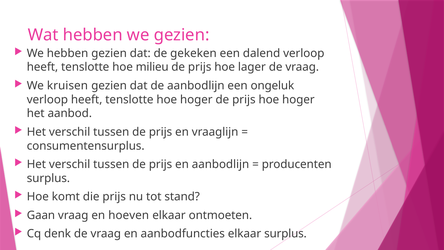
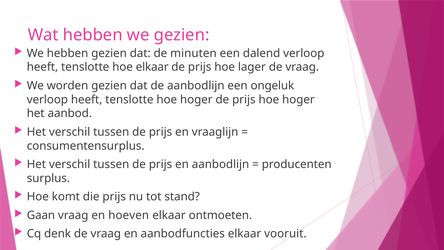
gekeken: gekeken -> minuten (193, 53)
hoe milieu: milieu -> elkaar (152, 67)
kruisen: kruisen -> worden (68, 86)
elkaar surplus: surplus -> vooruit (285, 234)
